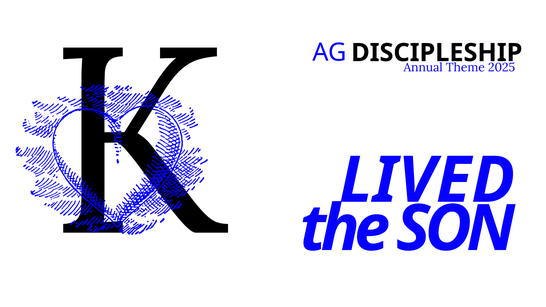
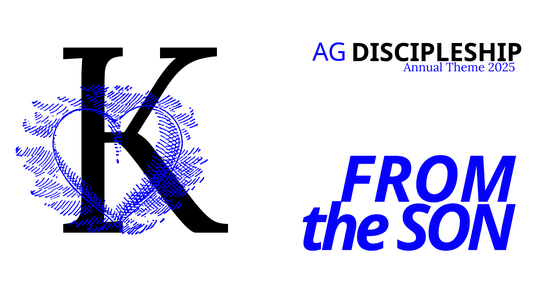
LIVED: LIVED -> FROM (427, 181)
